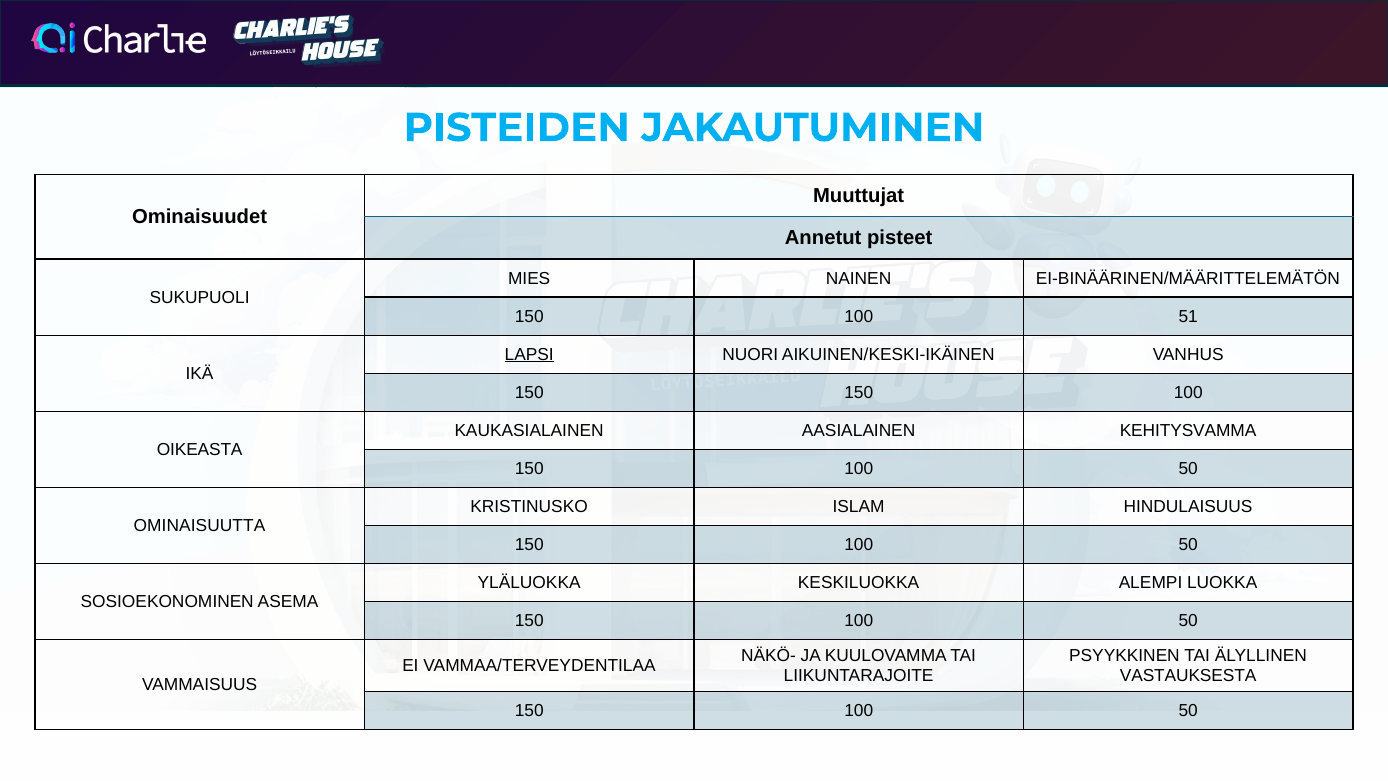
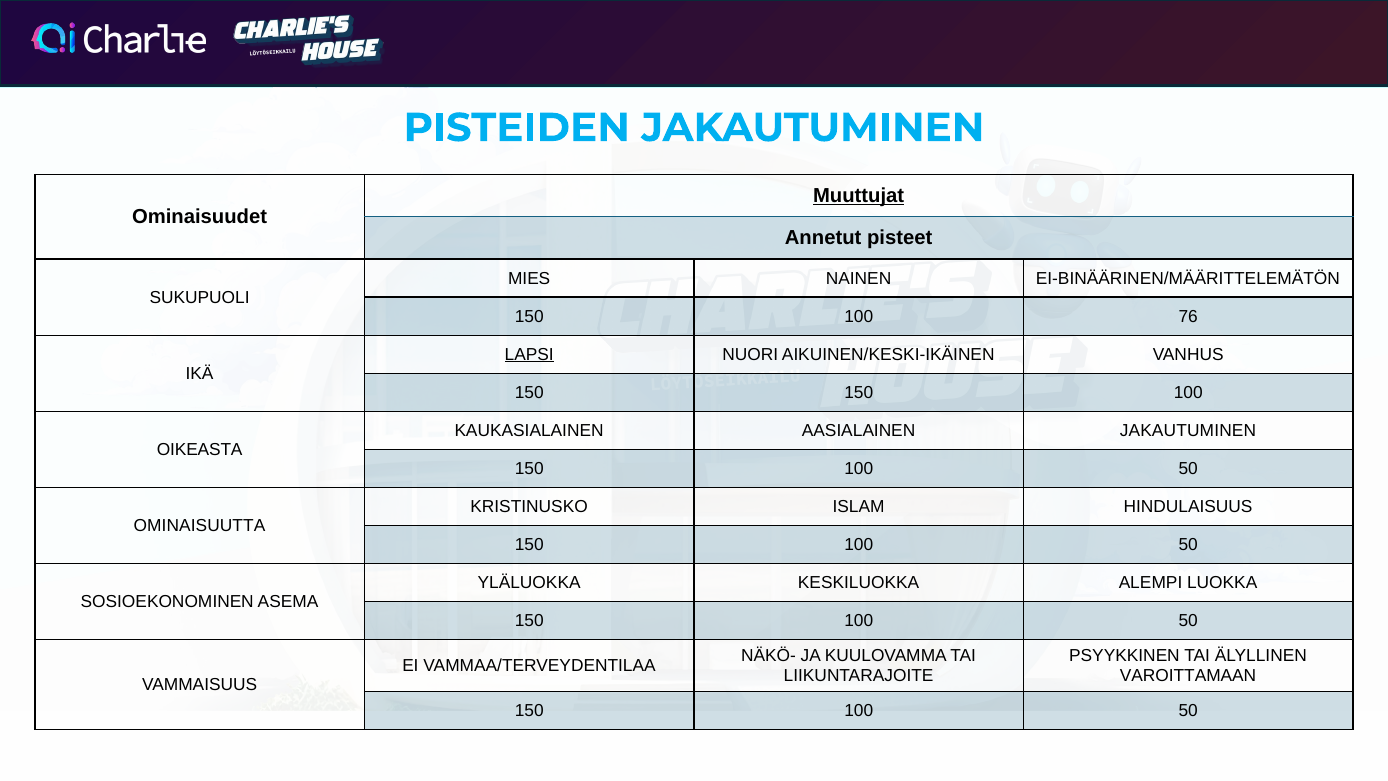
Muuttujat underline: none -> present (859, 196)
51: 51 -> 76 (1188, 316)
AASIALAINEN KEHITYSVAMMA: KEHITYSVAMMA -> JAKAUTUMINEN (1188, 430)
VASTAUKSESTA: VASTAUKSESTA -> VAROITTAMAAN (1188, 675)
